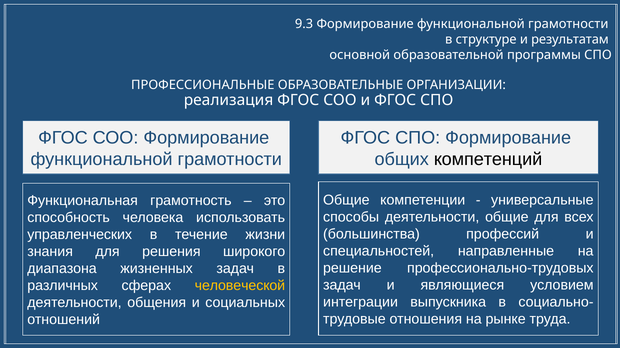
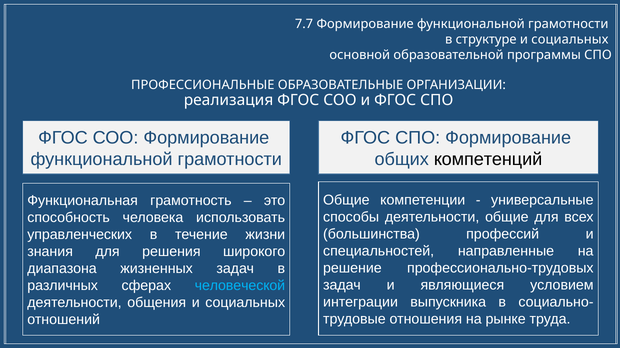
9.3: 9.3 -> 7.7 (304, 24)
структуре и результатам: результатам -> социальных (570, 40)
человеческой colour: yellow -> light blue (240, 286)
